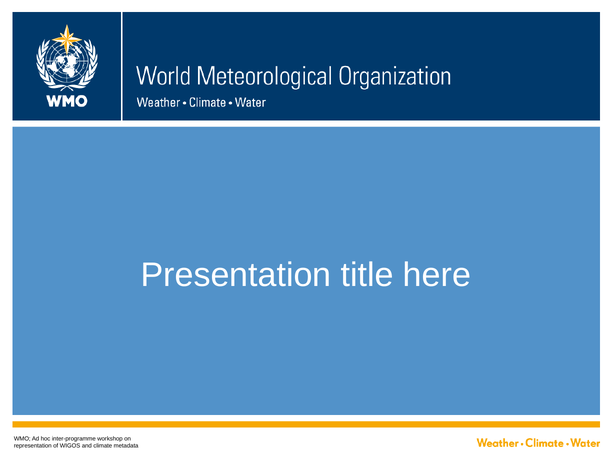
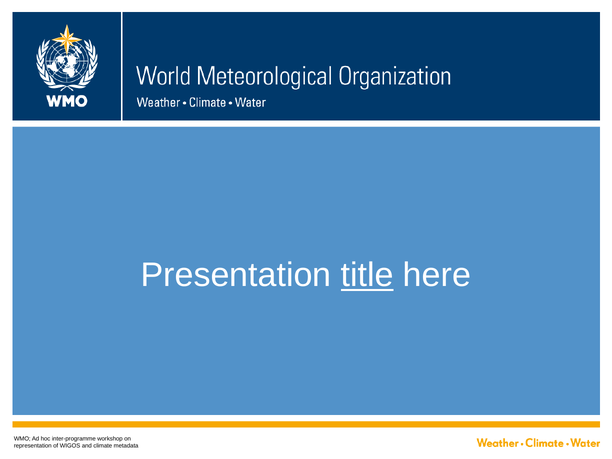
title underline: none -> present (367, 275)
